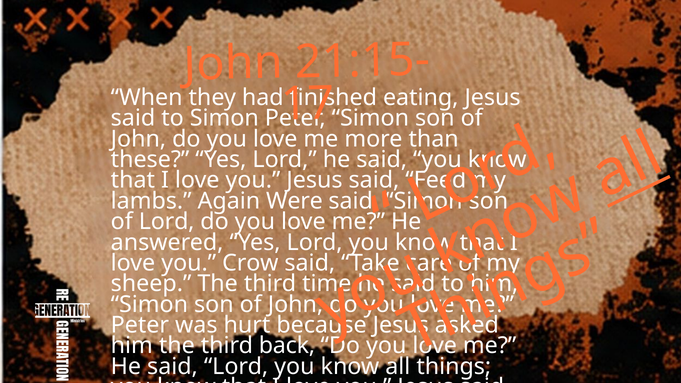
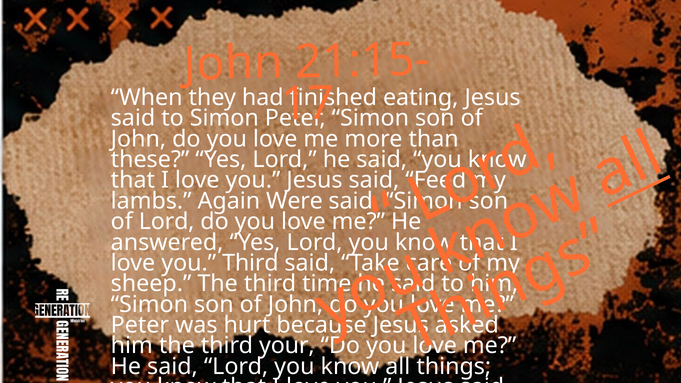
you Crow: Crow -> Third (250, 263)
back: back -> your (287, 346)
